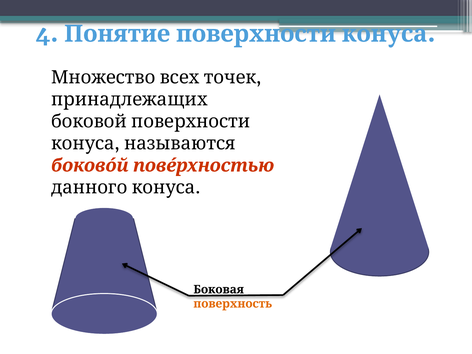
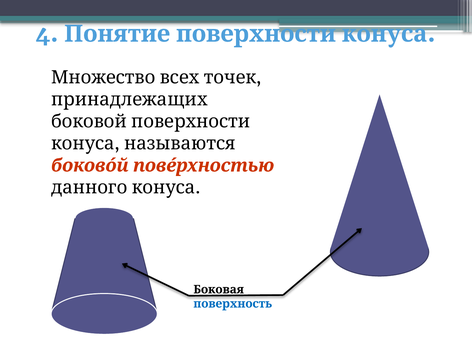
поверхность colour: orange -> blue (233, 304)
